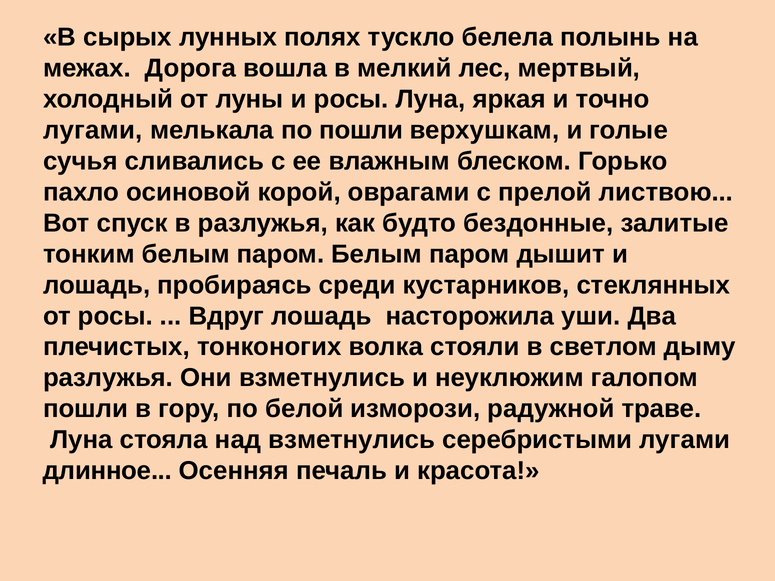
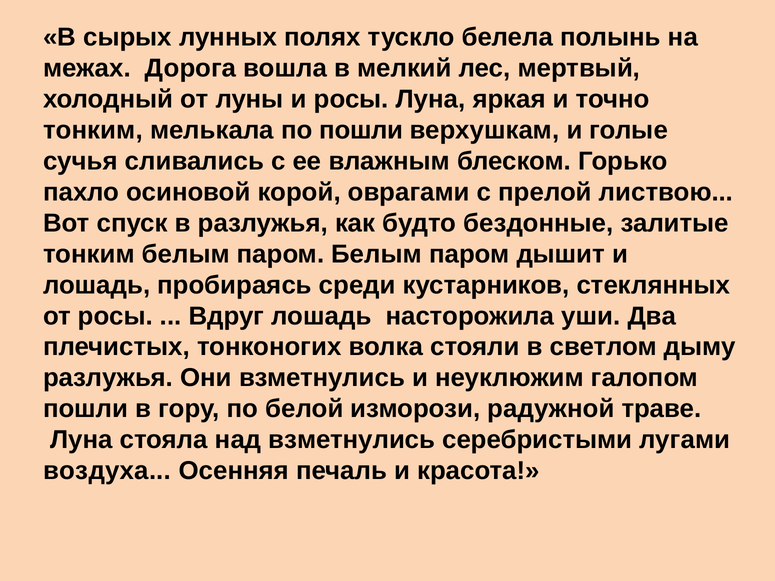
лугами: лугами -> тонким (93, 130)
длинное: длинное -> воздуха (107, 471)
